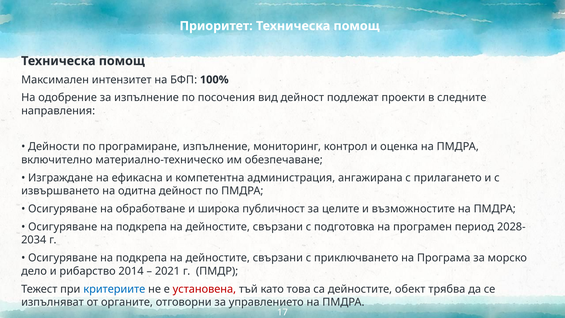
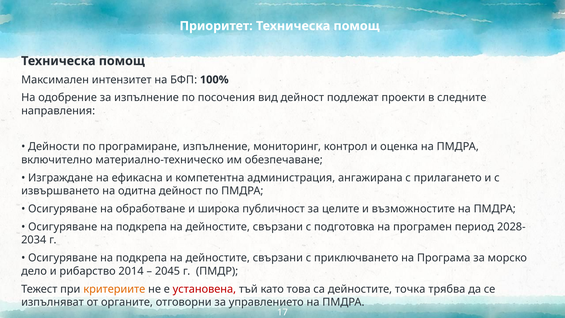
2021: 2021 -> 2045 (167, 271)
критериите colour: blue -> orange (114, 289)
обект: обект -> точка (410, 289)
